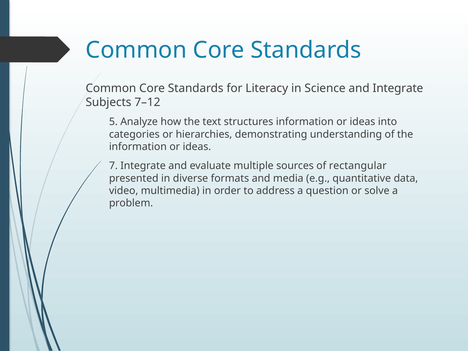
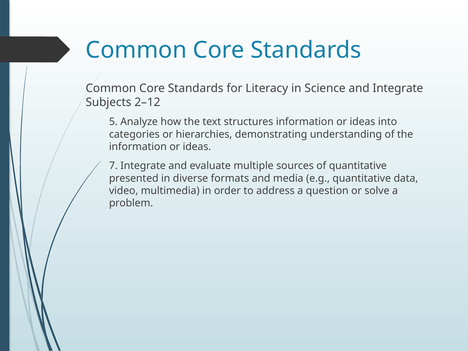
7–12: 7–12 -> 2–12 (147, 102)
of rectangular: rectangular -> quantitative (358, 166)
